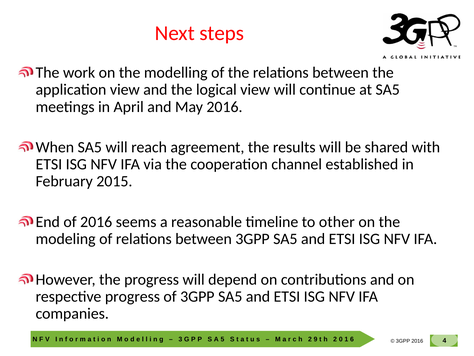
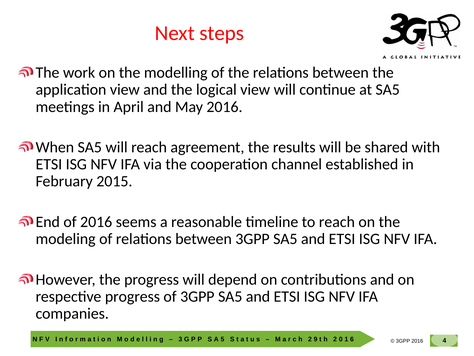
to other: other -> reach (337, 222)
